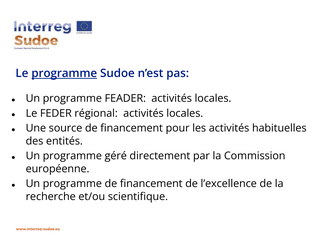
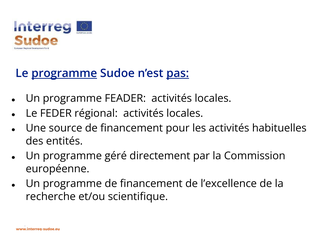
pas underline: none -> present (178, 73)
